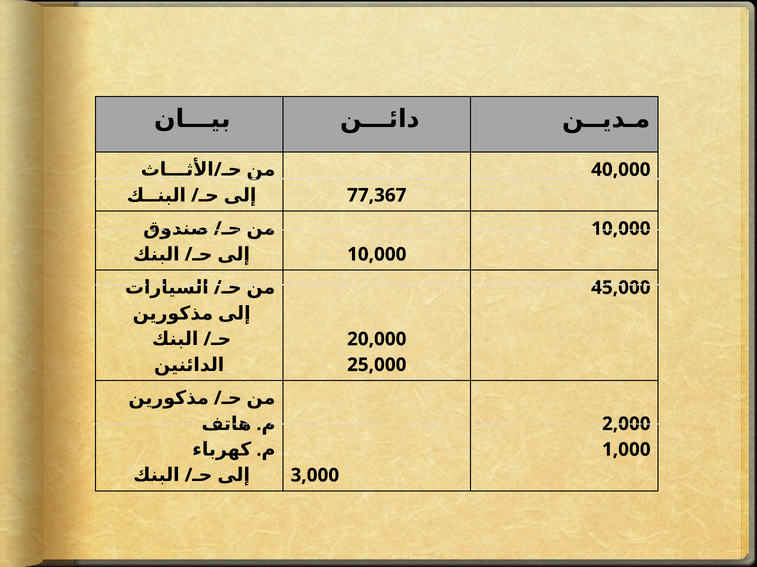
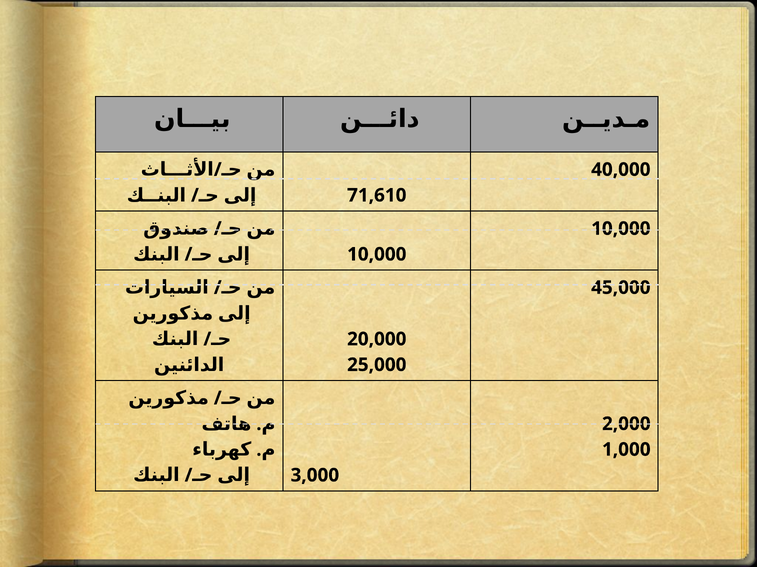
77,367: 77,367 -> 71,610 (377, 196)
